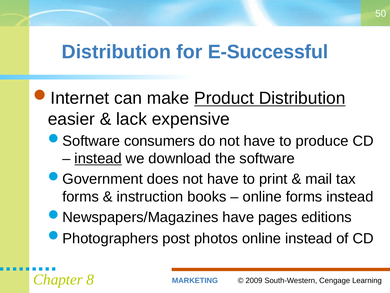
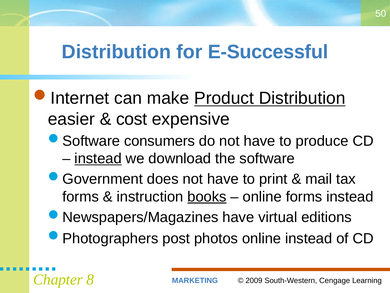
lack: lack -> cost (132, 119)
books underline: none -> present (207, 196)
pages: pages -> virtual (278, 217)
